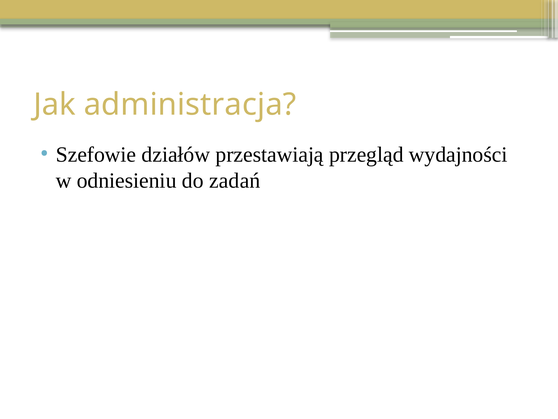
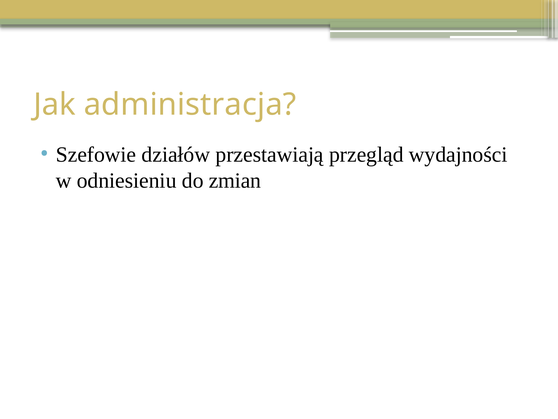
zadań: zadań -> zmian (235, 181)
